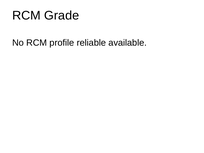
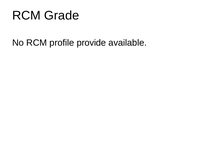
reliable: reliable -> provide (91, 43)
